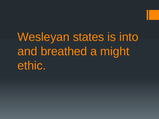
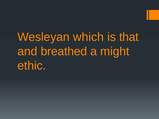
states: states -> which (88, 37)
into: into -> that (129, 37)
